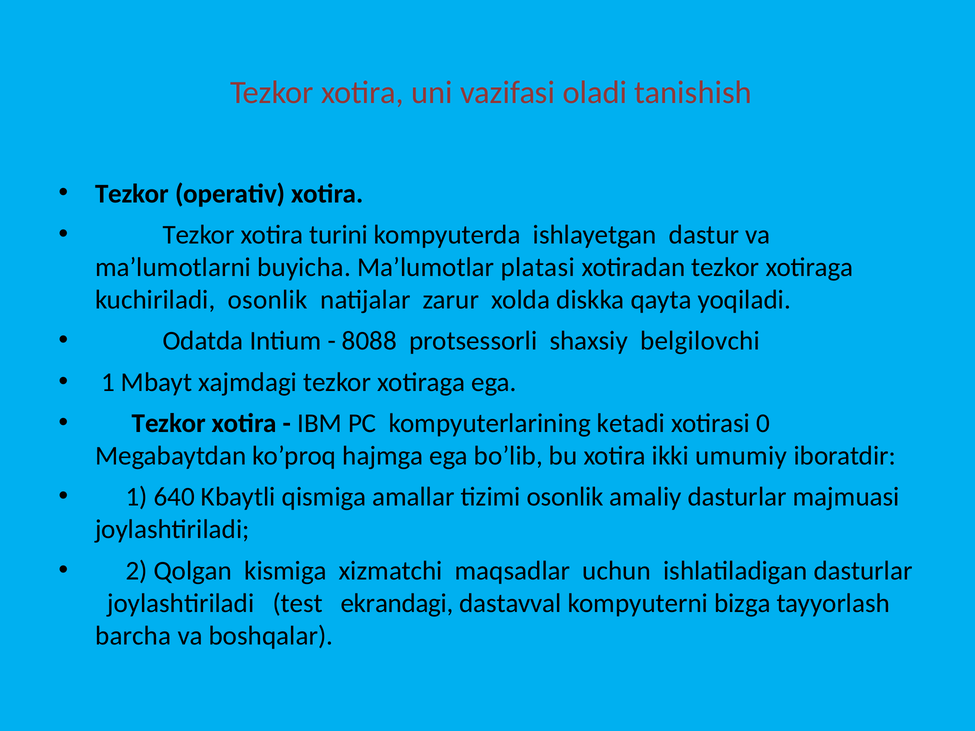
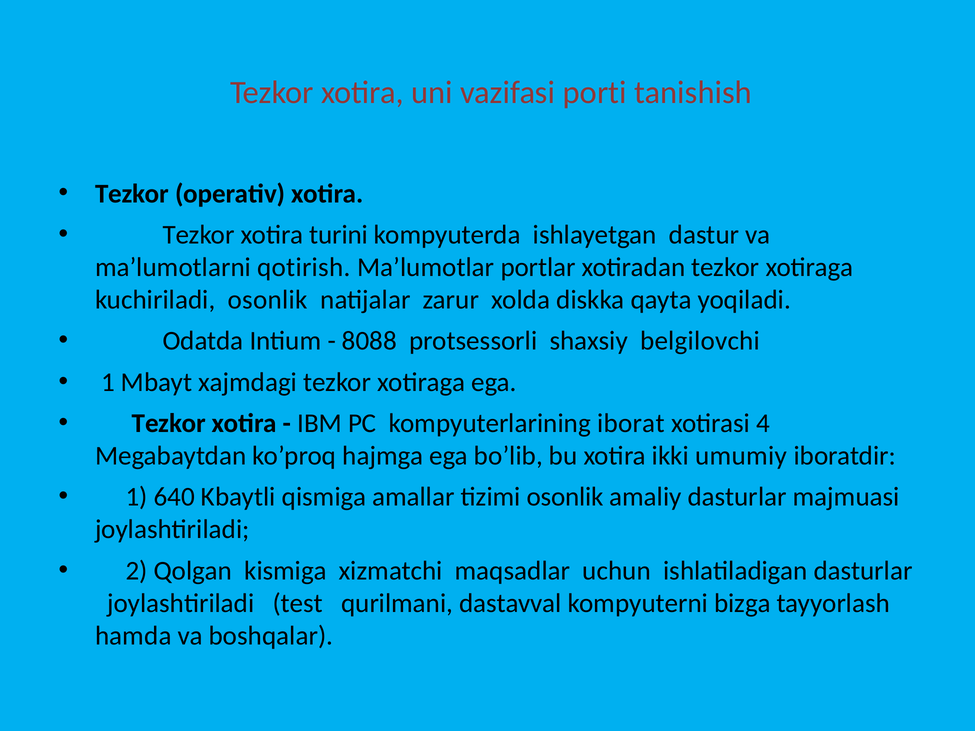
oladi: oladi -> porti (595, 92)
buyicha: buyicha -> qotirish (304, 267)
platasi: platasi -> portlar (538, 267)
ketadi: ketadi -> iborat (631, 423)
0: 0 -> 4 (763, 423)
ekrandagi: ekrandagi -> qurilmani (397, 603)
barcha: barcha -> hamda (133, 636)
